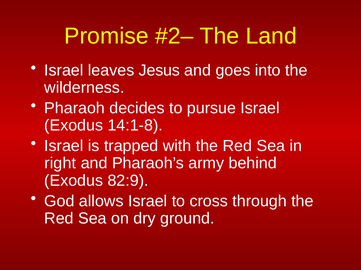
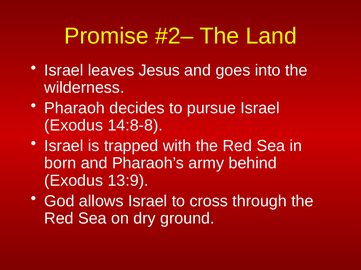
14:1-8: 14:1-8 -> 14:8-8 (135, 126)
right: right -> born (60, 164)
82:9: 82:9 -> 13:9 (128, 181)
